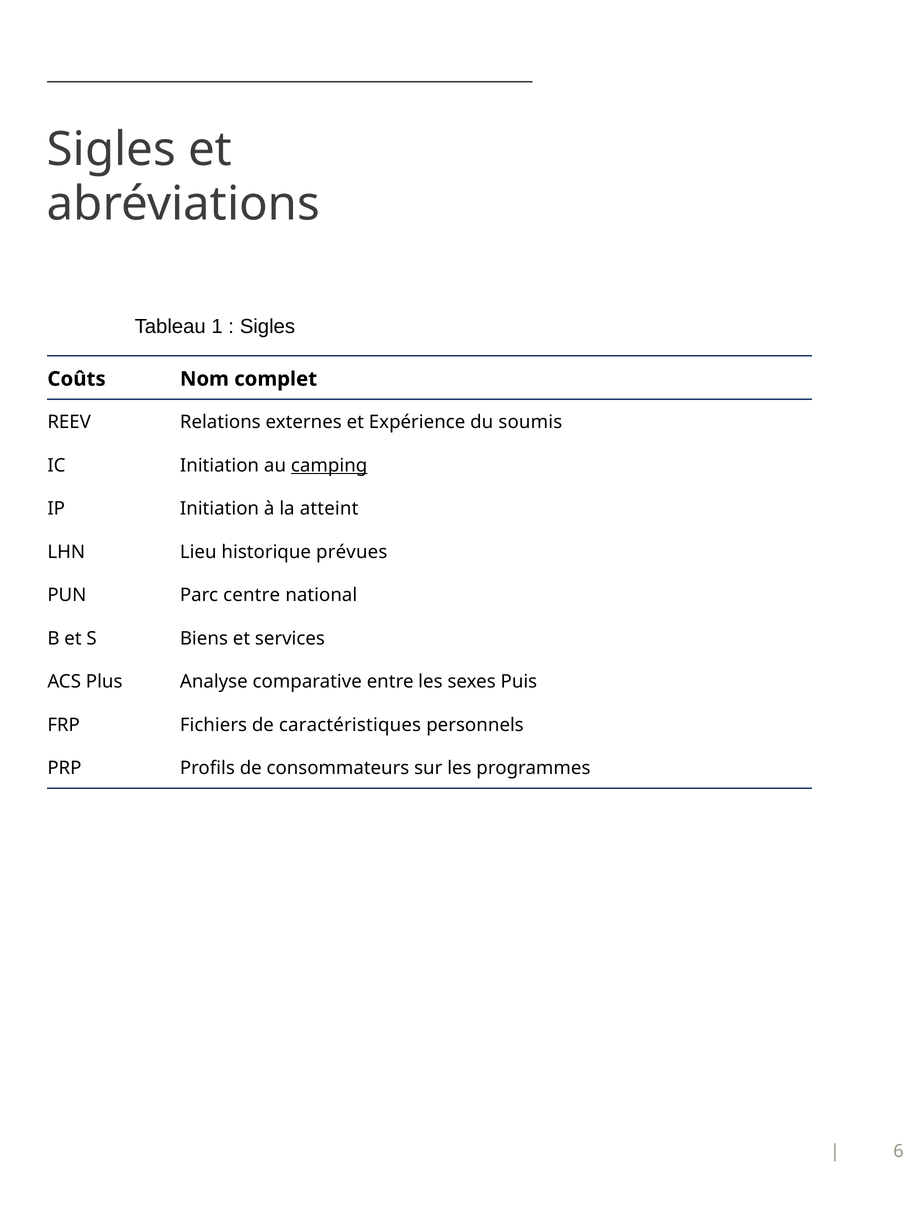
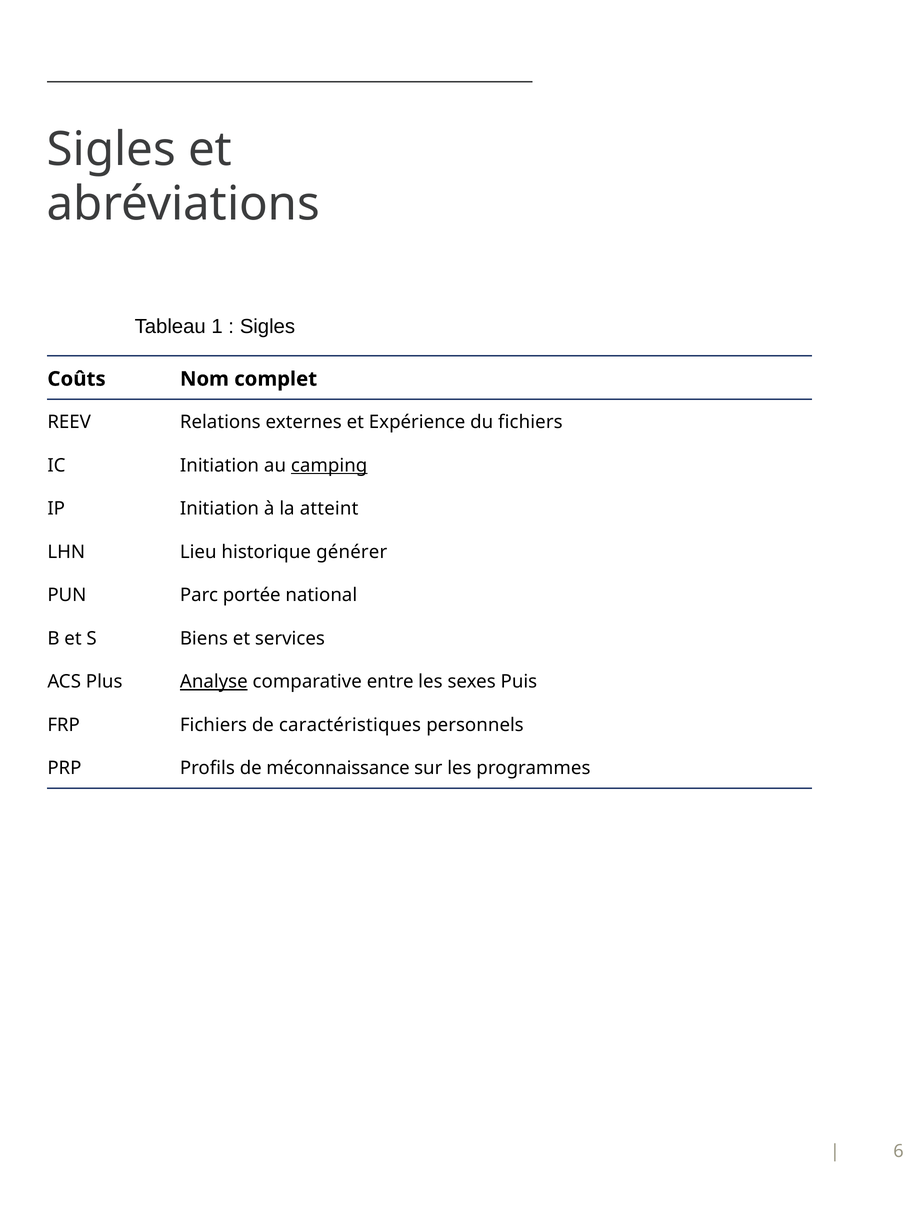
du soumis: soumis -> fichiers (530, 422)
prévues: prévues -> générer (352, 552)
centre: centre -> portée (252, 595)
Analyse underline: none -> present (214, 682)
consommateurs: consommateurs -> méconnaissance (338, 768)
